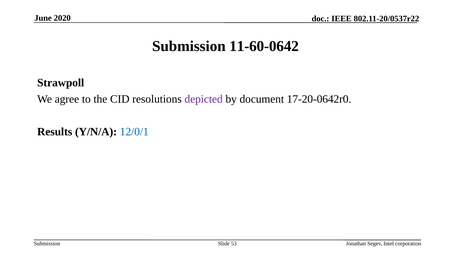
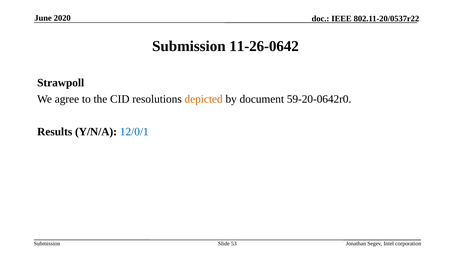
11-60-0642: 11-60-0642 -> 11-26-0642 (264, 46)
depicted colour: purple -> orange (204, 99)
17-20-0642r0: 17-20-0642r0 -> 59-20-0642r0 (319, 99)
